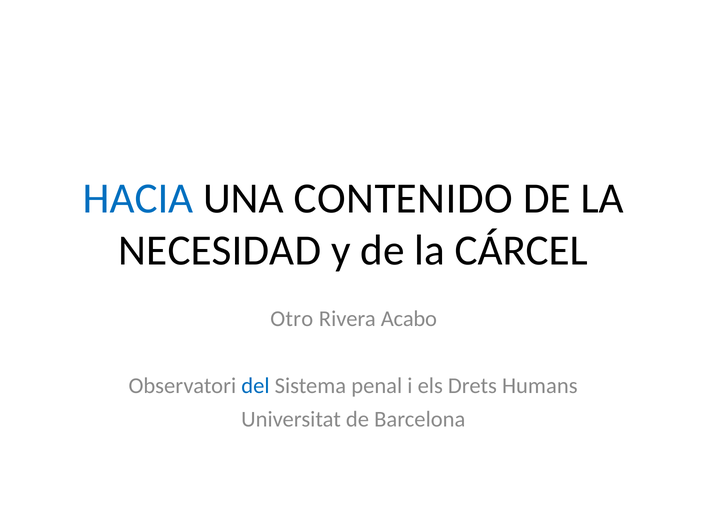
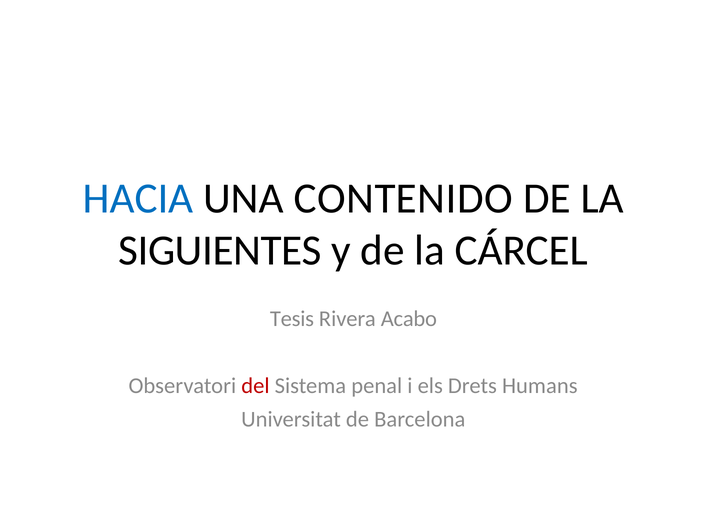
NECESIDAD: NECESIDAD -> SIGUIENTES (220, 250)
Otro: Otro -> Tesis (292, 319)
del colour: blue -> red (255, 386)
